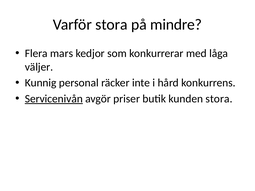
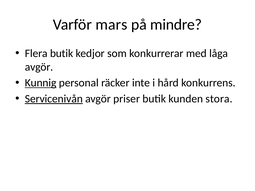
Varför stora: stora -> mars (111, 25)
Flera mars: mars -> butik (62, 53)
väljer: väljer -> avgör (39, 67)
Kunnig underline: none -> present (41, 83)
